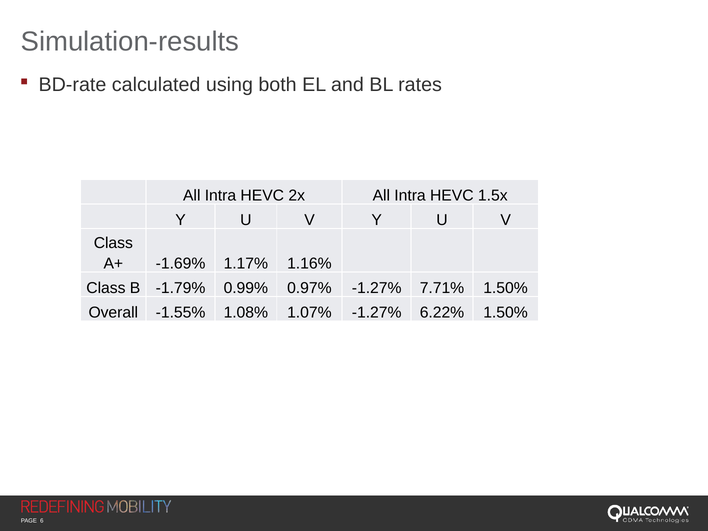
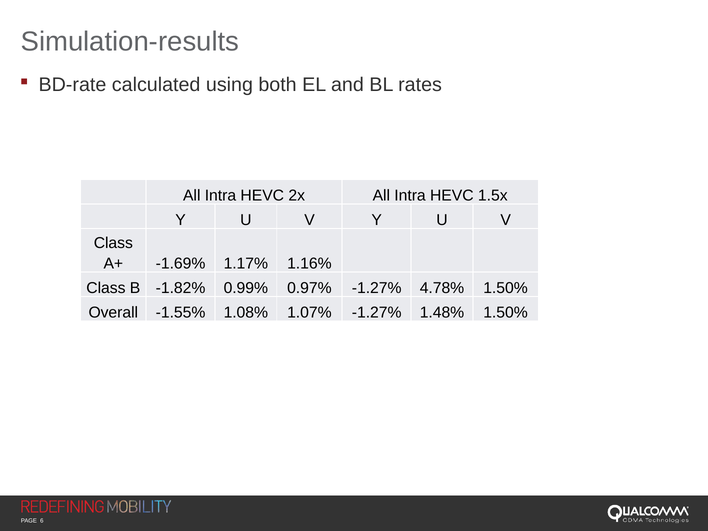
-1.79%: -1.79% -> -1.82% (181, 288)
7.71%: 7.71% -> 4.78% (442, 288)
6.22%: 6.22% -> 1.48% (442, 312)
